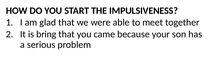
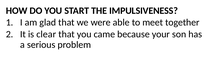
bring: bring -> clear (46, 34)
